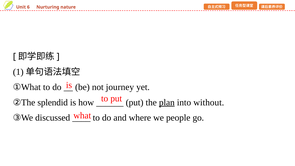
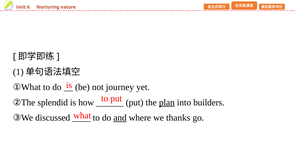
without: without -> builders (209, 102)
and underline: none -> present (120, 118)
people: people -> thanks (178, 118)
